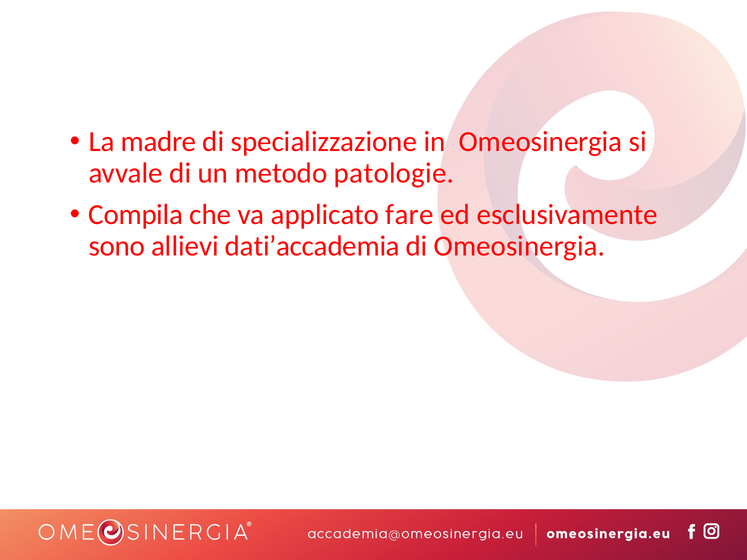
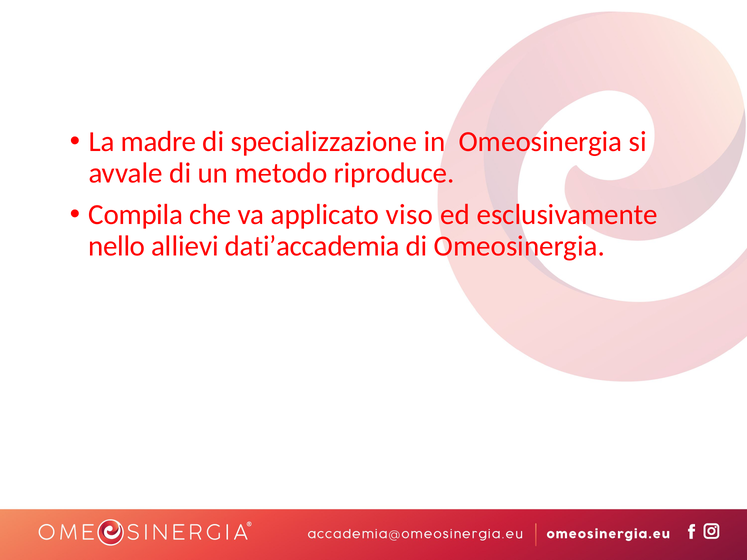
patologie: patologie -> riproduce (394, 173)
fare: fare -> viso (410, 215)
sono: sono -> nello (117, 246)
